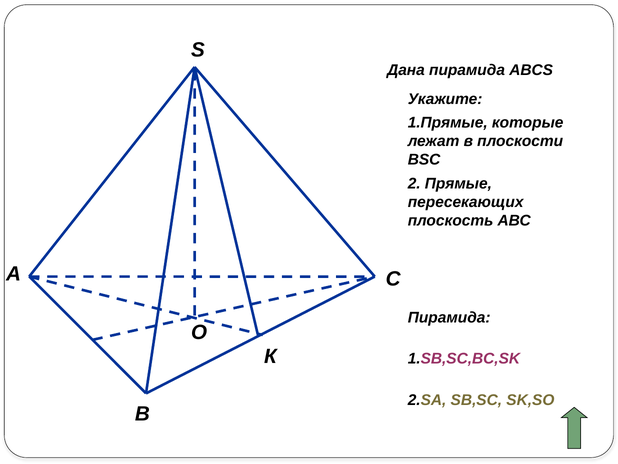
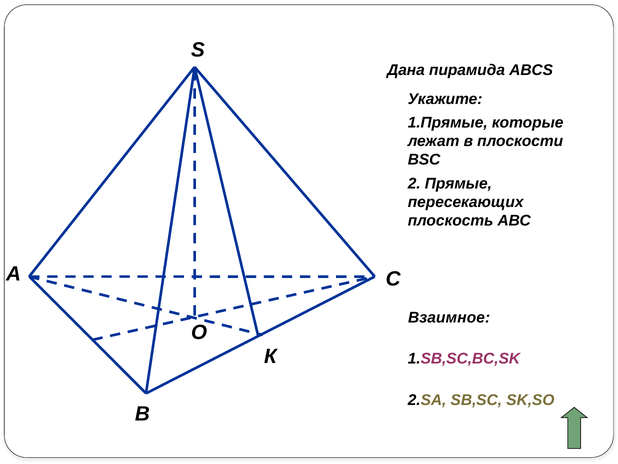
Пирамида: Пирамида -> Взаимное (449, 317)
